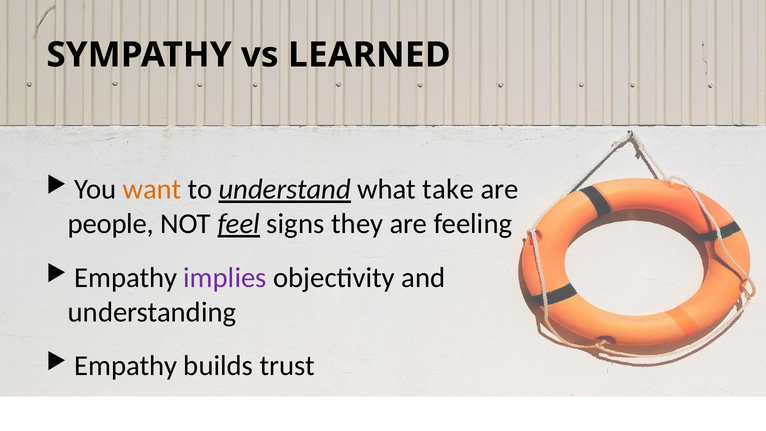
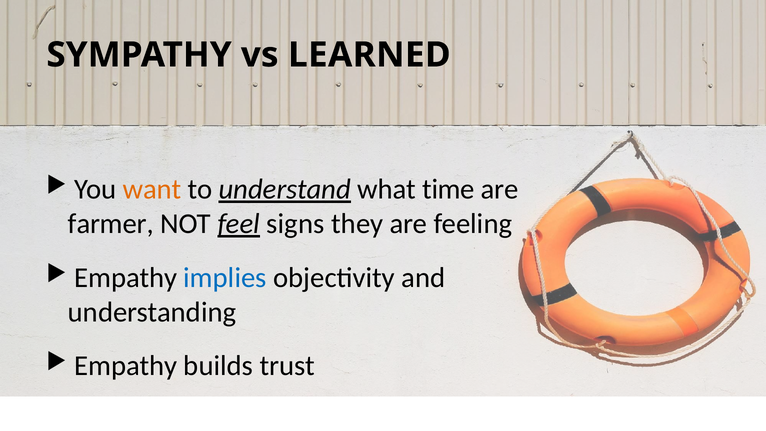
take: take -> time (448, 189)
people: people -> farmer (111, 224)
implies colour: purple -> blue (225, 277)
